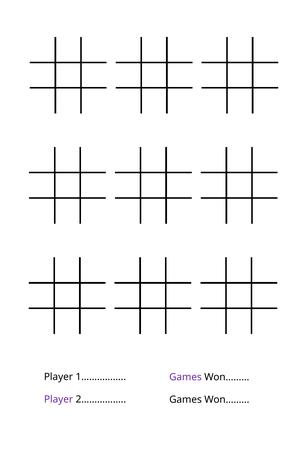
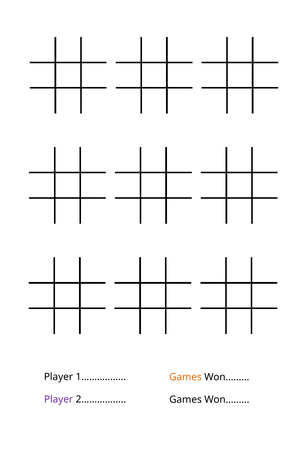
Games colour: purple -> orange (185, 378)
